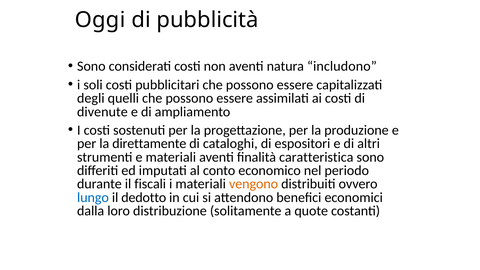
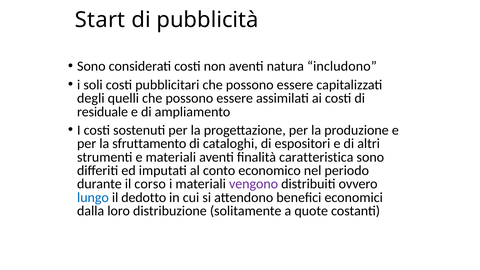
Oggi: Oggi -> Start (100, 20)
divenute: divenute -> residuale (103, 112)
direttamente: direttamente -> sfruttamento (149, 144)
fiscali: fiscali -> corso (150, 184)
vengono colour: orange -> purple (254, 184)
